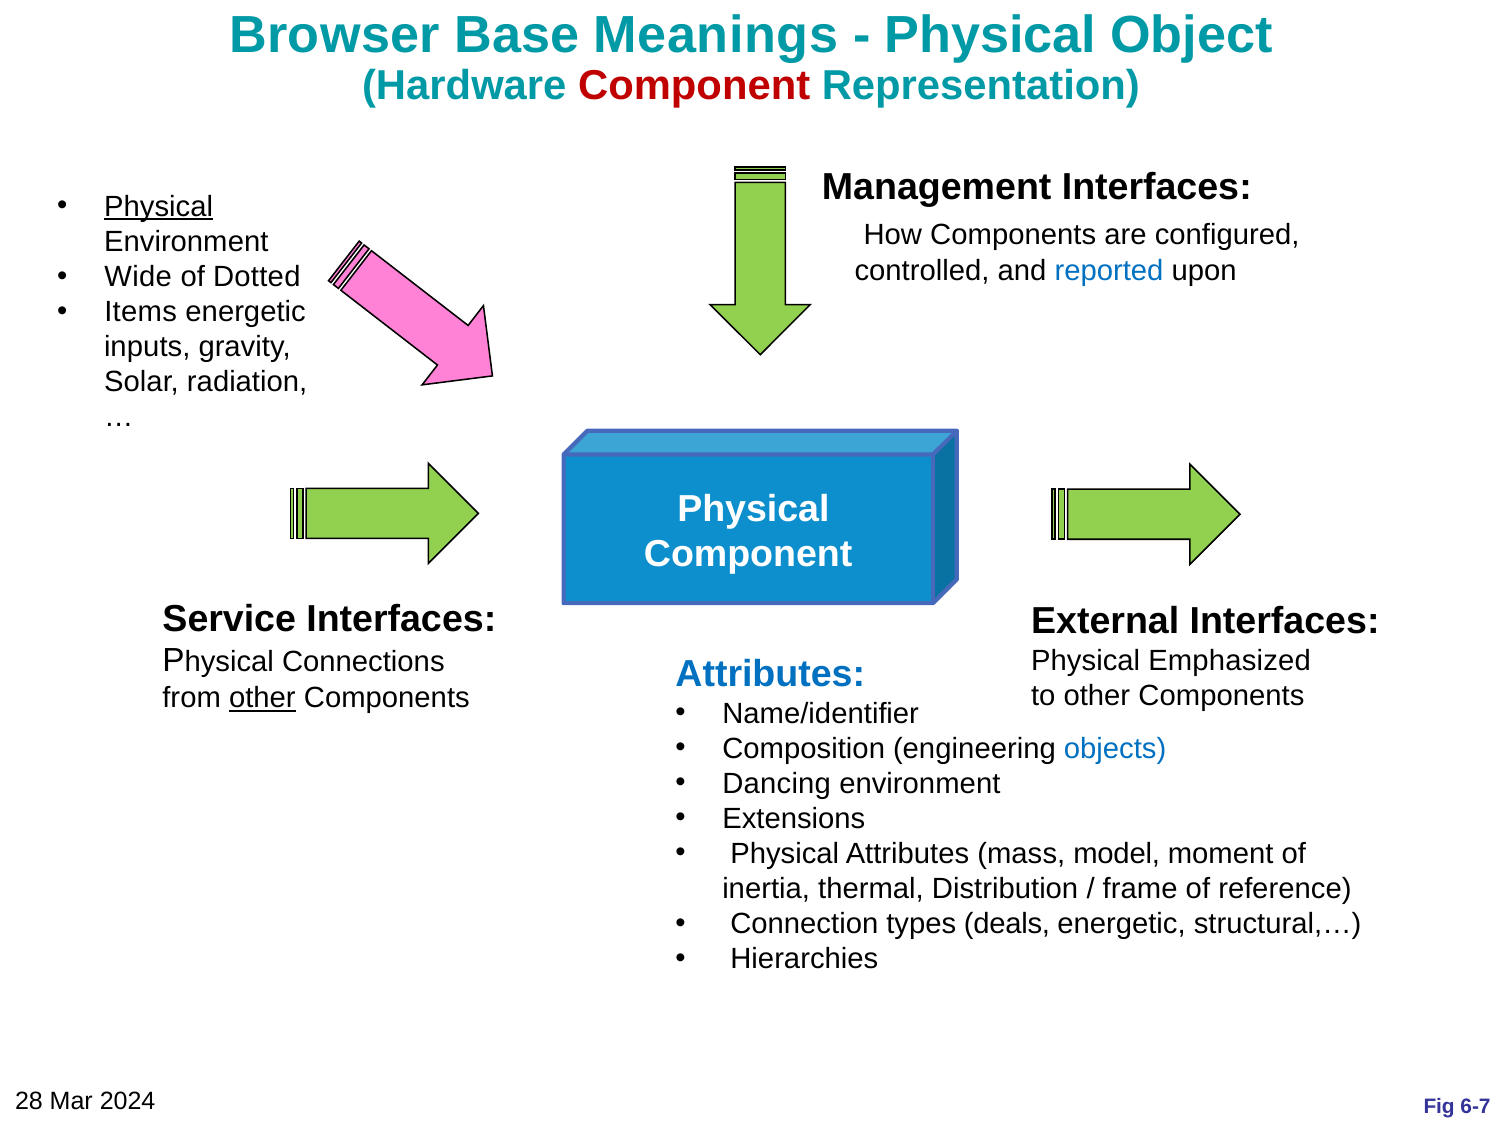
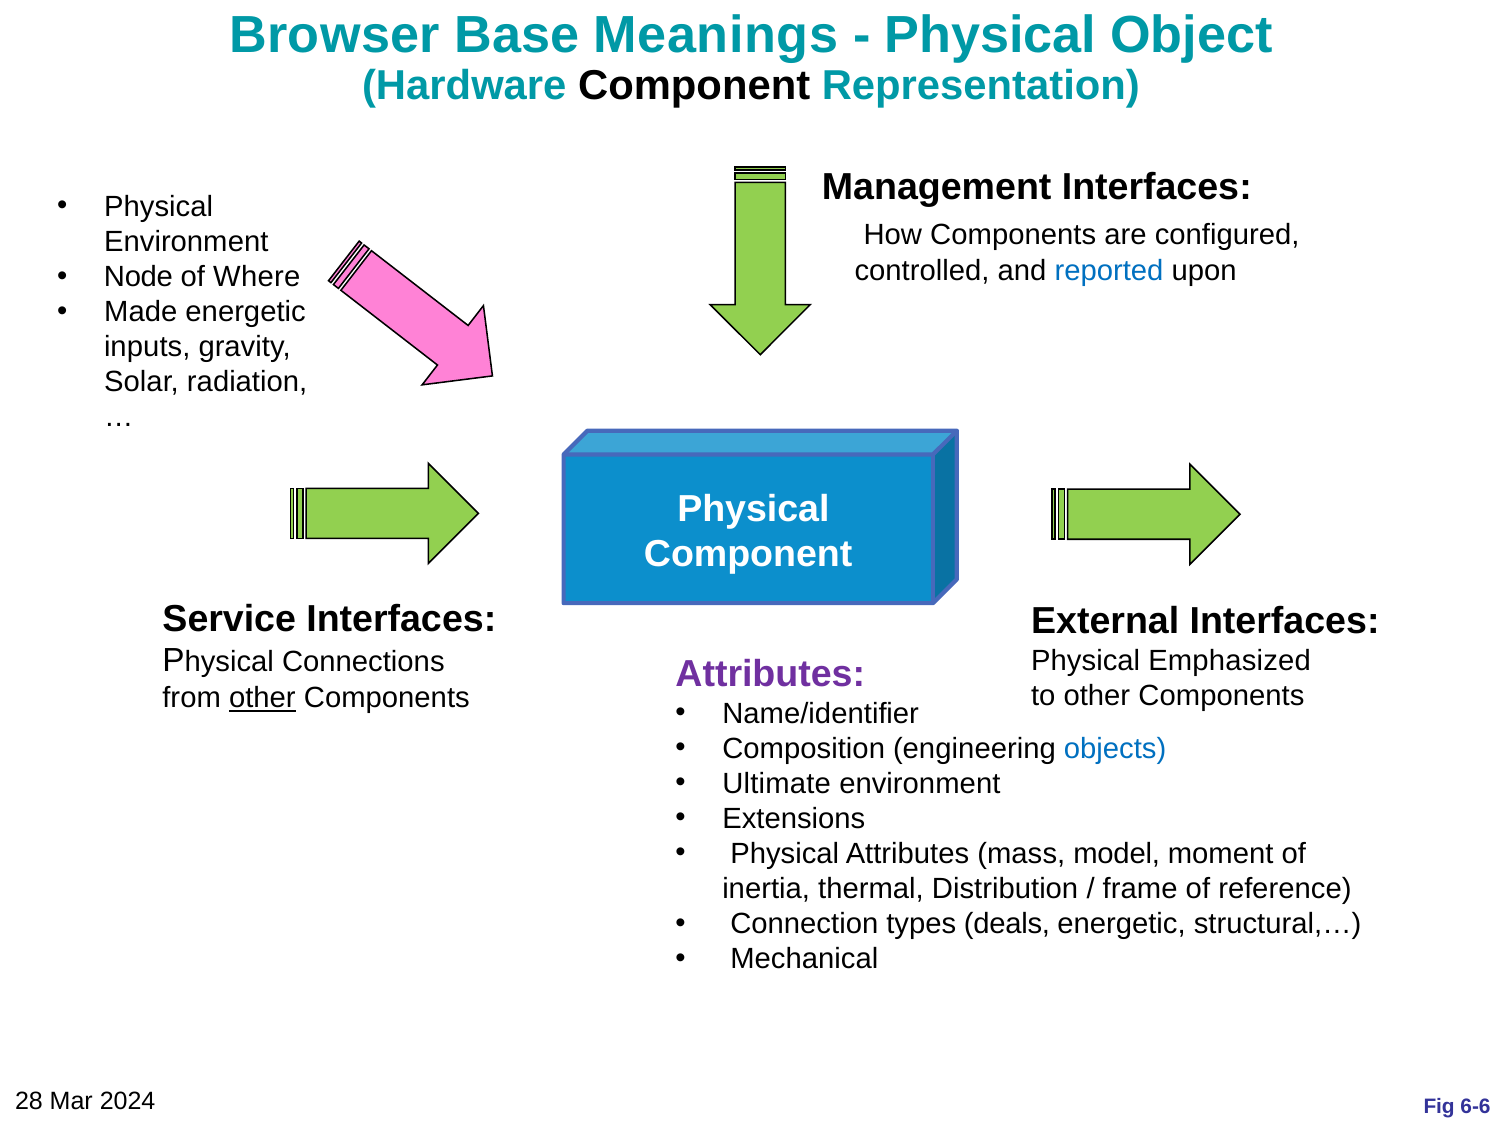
Component colour: red -> black (694, 86)
Physical underline: present -> none (159, 207)
Wide: Wide -> Node (138, 277)
Dotted: Dotted -> Where (257, 277)
Items: Items -> Made (141, 312)
Attributes colour: blue -> purple (770, 674)
Dancing: Dancing -> Ultimate (777, 784)
Hierarchies: Hierarchies -> Mechanical (804, 959)
6-7: 6-7 -> 6-6 (1475, 1107)
